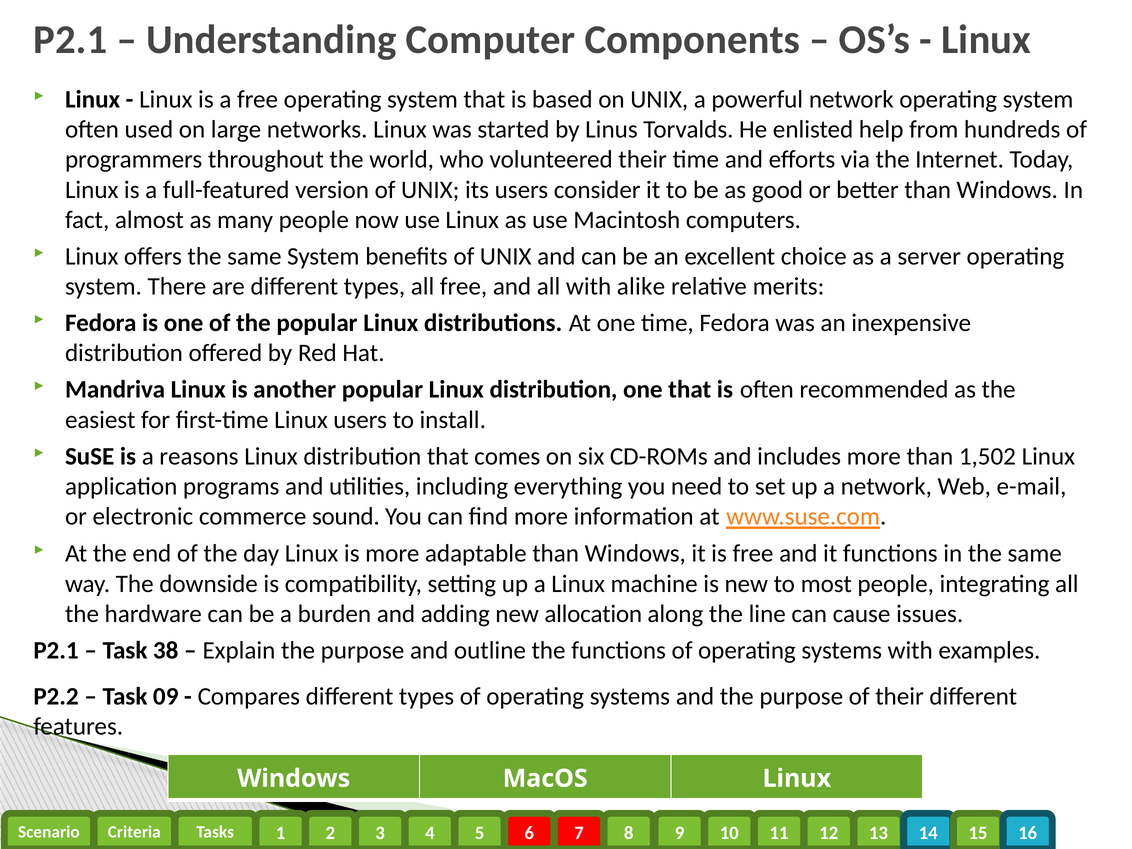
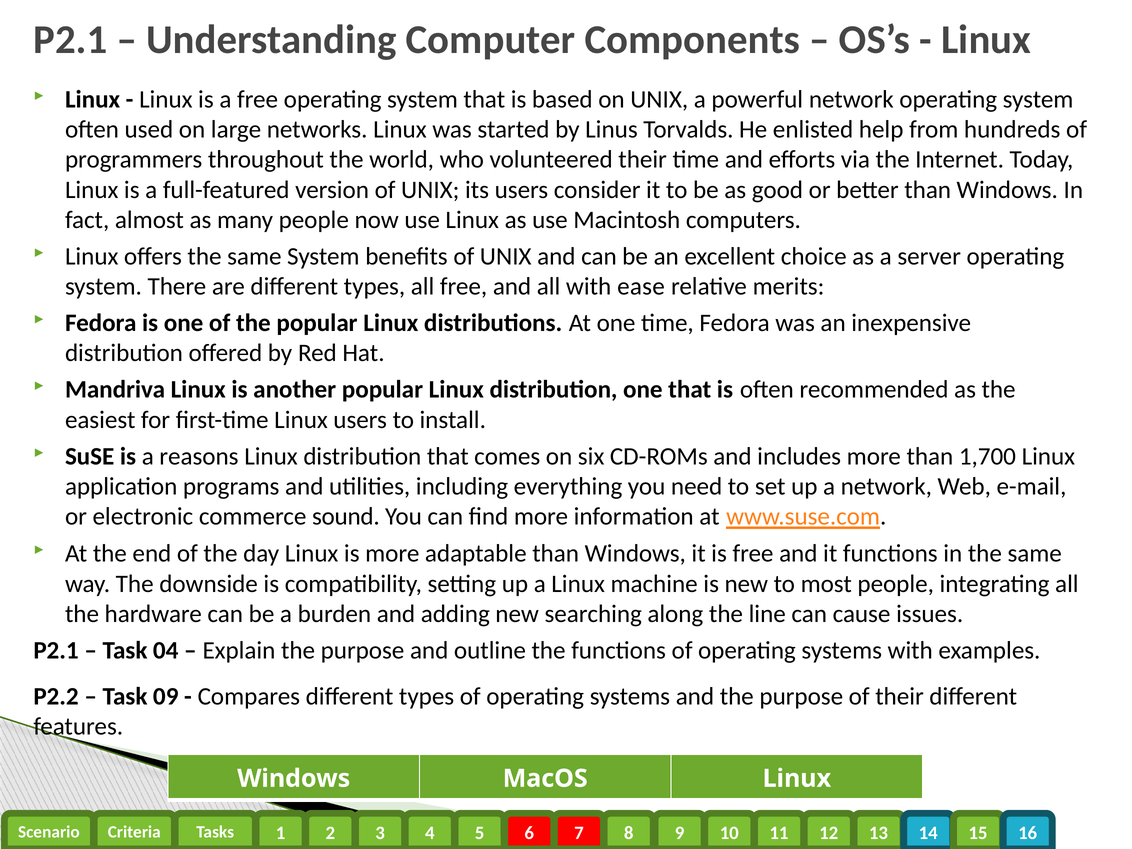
alike: alike -> ease (641, 287)
1,502: 1,502 -> 1,700 (987, 456)
allocation: allocation -> searching (593, 614)
38: 38 -> 04 (166, 650)
